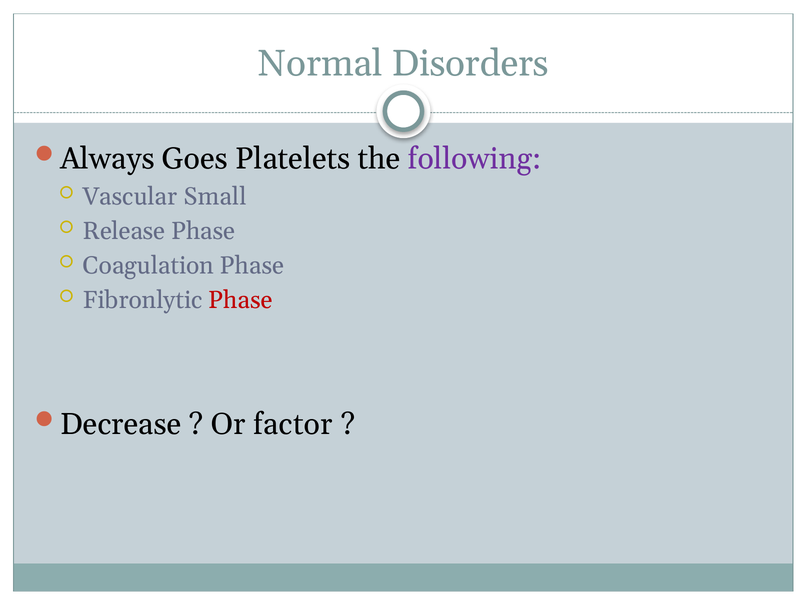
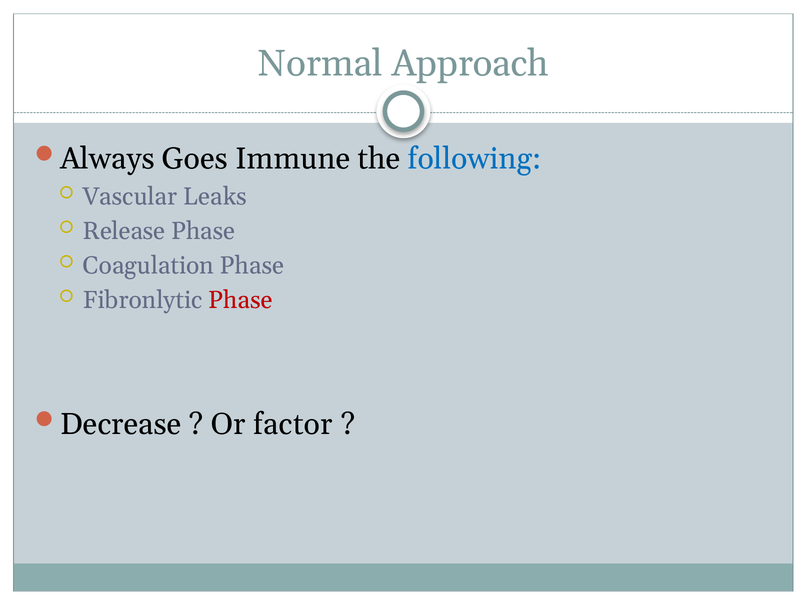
Disorders: Disorders -> Approach (470, 64)
Platelets: Platelets -> Immune (293, 159)
following colour: purple -> blue (475, 159)
Small: Small -> Leaks (215, 197)
